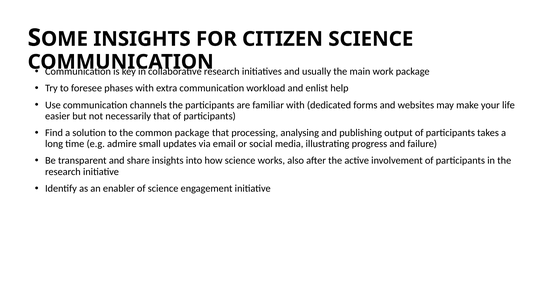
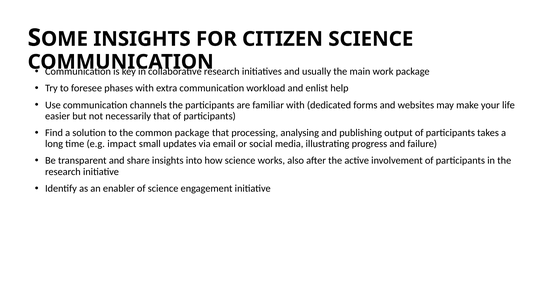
admire: admire -> impact (122, 144)
